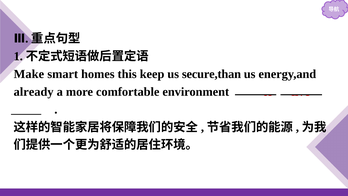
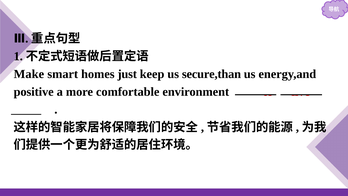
this: this -> just (127, 74)
already: already -> positive (34, 92)
